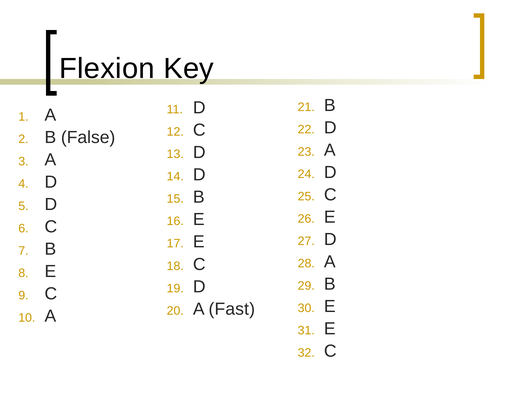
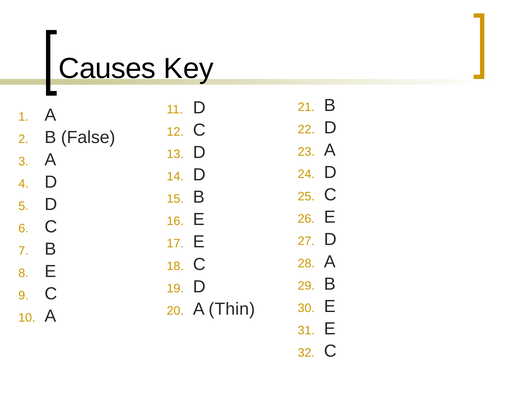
Flexion: Flexion -> Causes (107, 68)
Fast: Fast -> Thin (232, 309)
